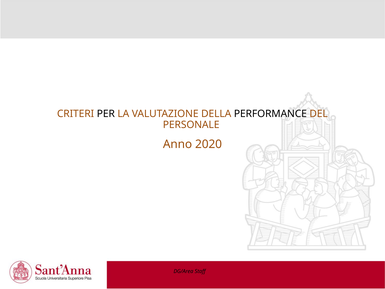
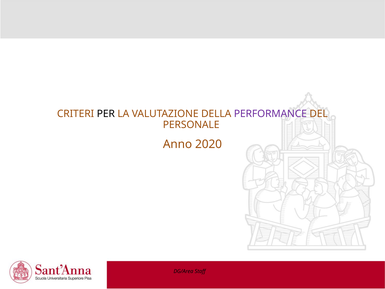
PERFORMANCE colour: black -> purple (270, 114)
